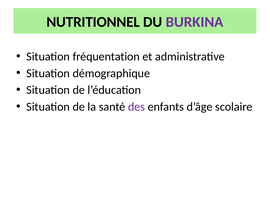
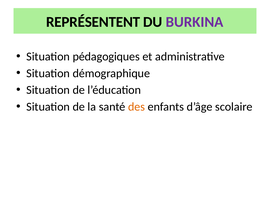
NUTRITIONNEL: NUTRITIONNEL -> REPRÉSENTENT (93, 22)
fréquentation: fréquentation -> pédagogiques (106, 57)
des colour: purple -> orange (137, 107)
